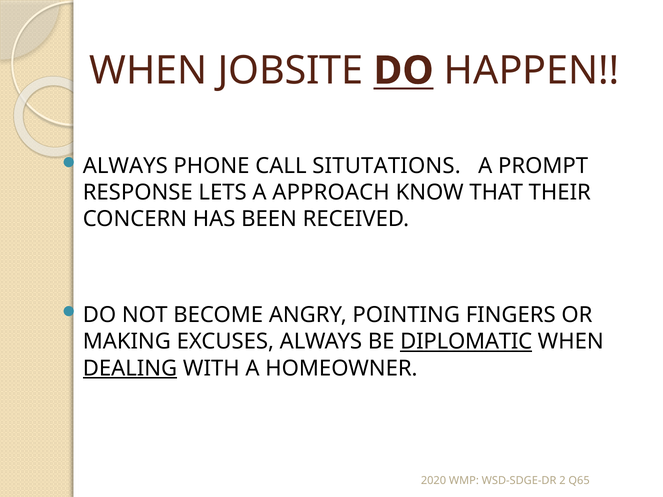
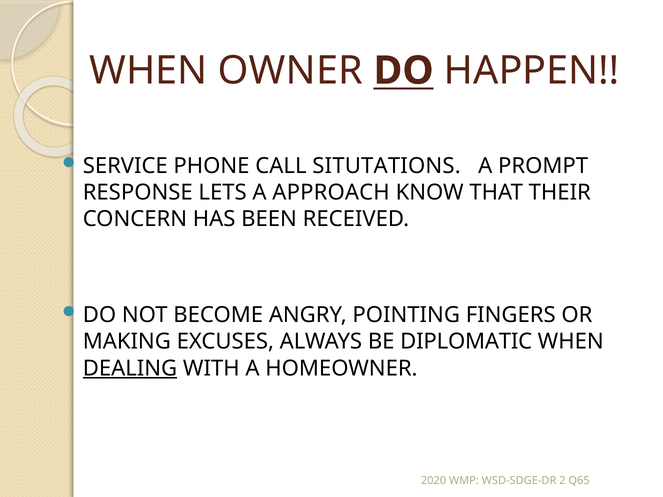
JOBSITE: JOBSITE -> OWNER (290, 71)
ALWAYS: ALWAYS -> SERVICE (125, 166)
DIPLOMATIC underline: present -> none (466, 342)
